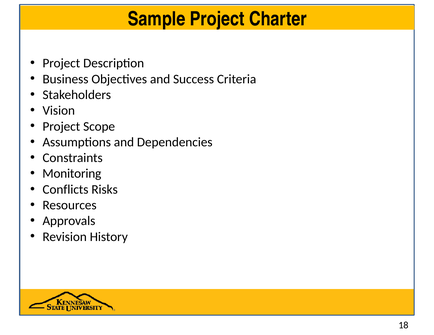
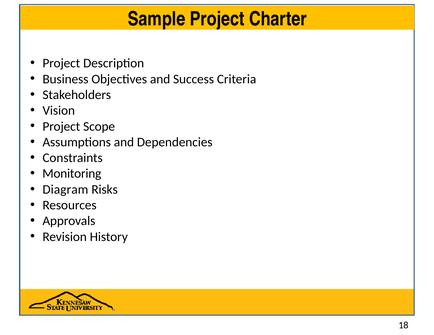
Conflicts: Conflicts -> Diagram (65, 190)
